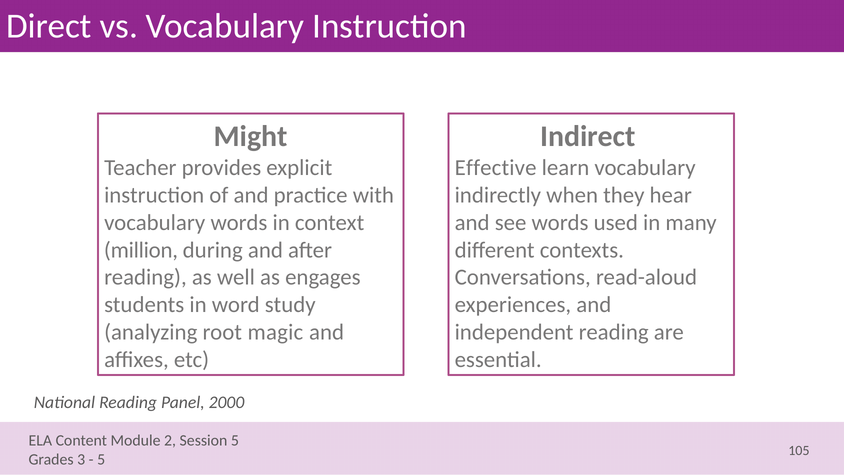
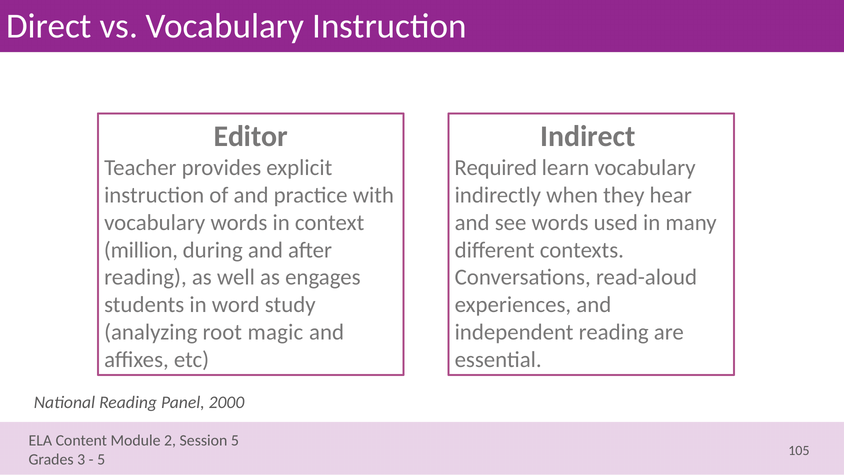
Might: Might -> Editor (251, 136)
Effective: Effective -> Required (496, 168)
